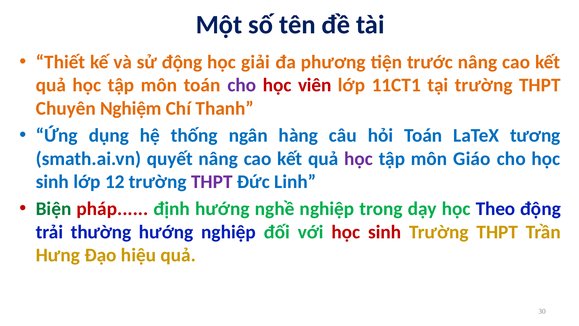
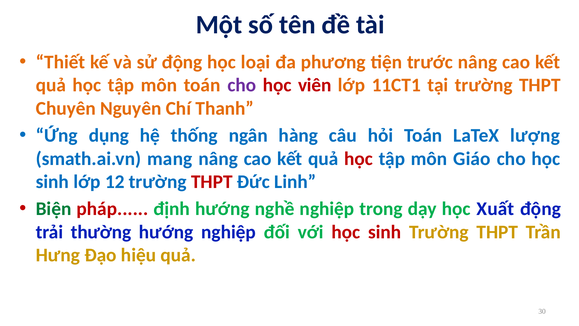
giải: giải -> loại (256, 62)
Nghiệm: Nghiệm -> Nguyên (131, 108)
tương: tương -> lượng (535, 135)
quyết: quyết -> mang (170, 158)
học colour: purple -> red (359, 158)
THPT colour: purple -> red (212, 182)
Theo: Theo -> Xuất (495, 209)
